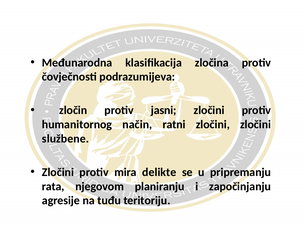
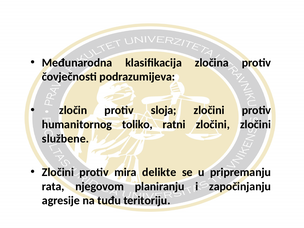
jasni: jasni -> sloja (164, 110)
način: način -> toliko (137, 124)
